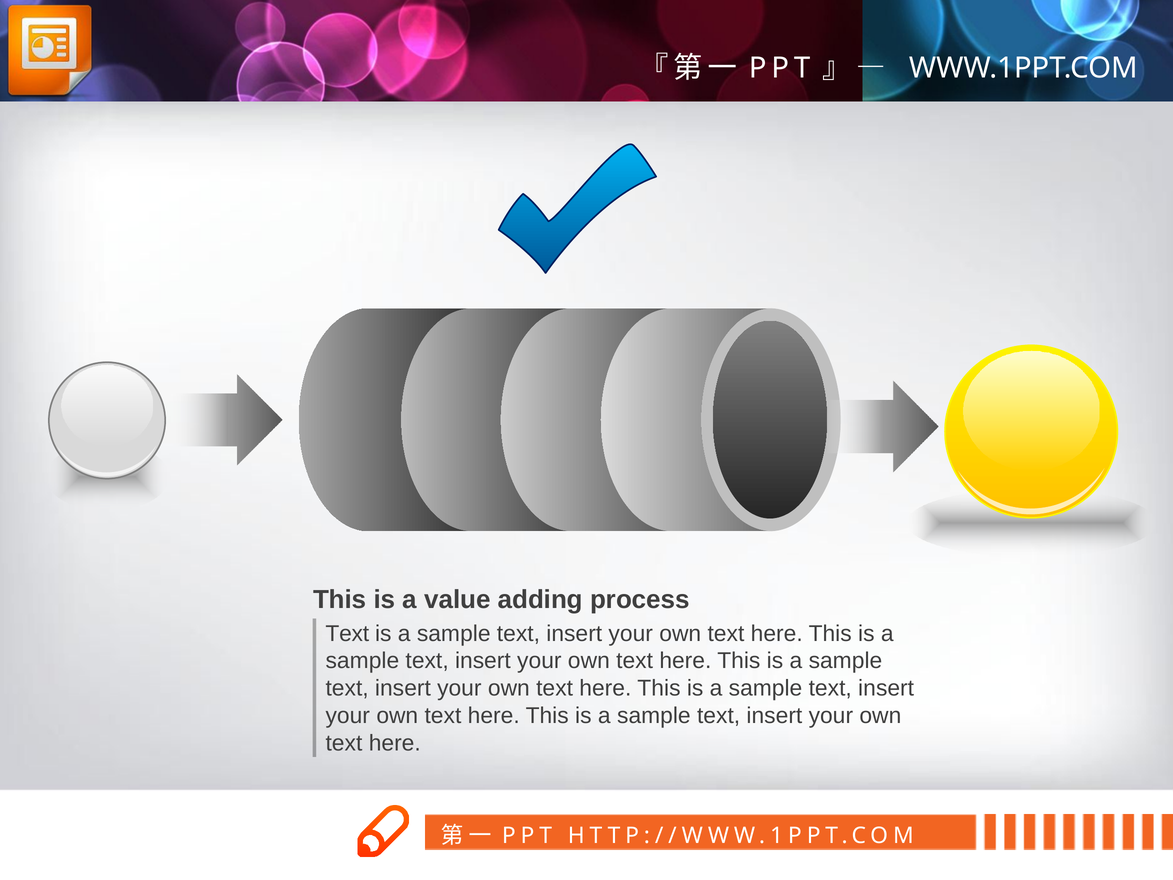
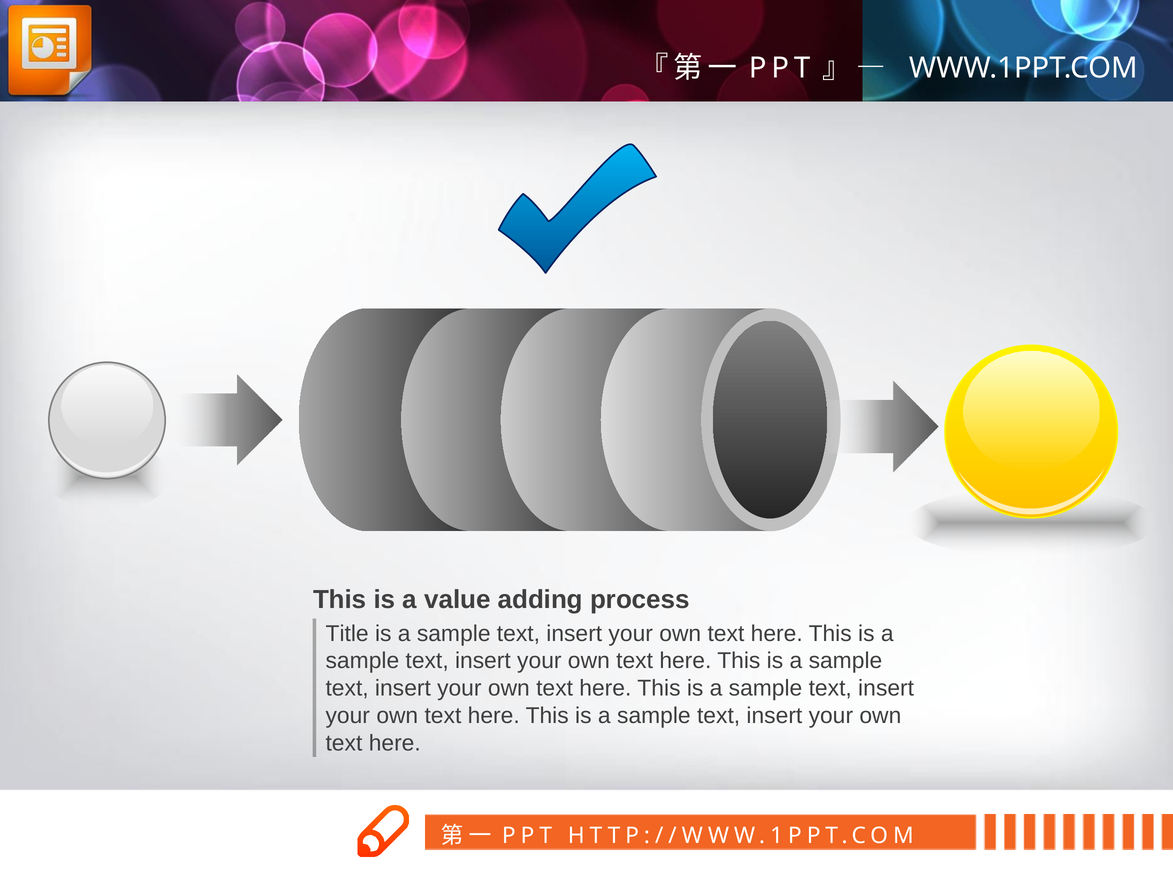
Text: Text -> Title (347, 633)
